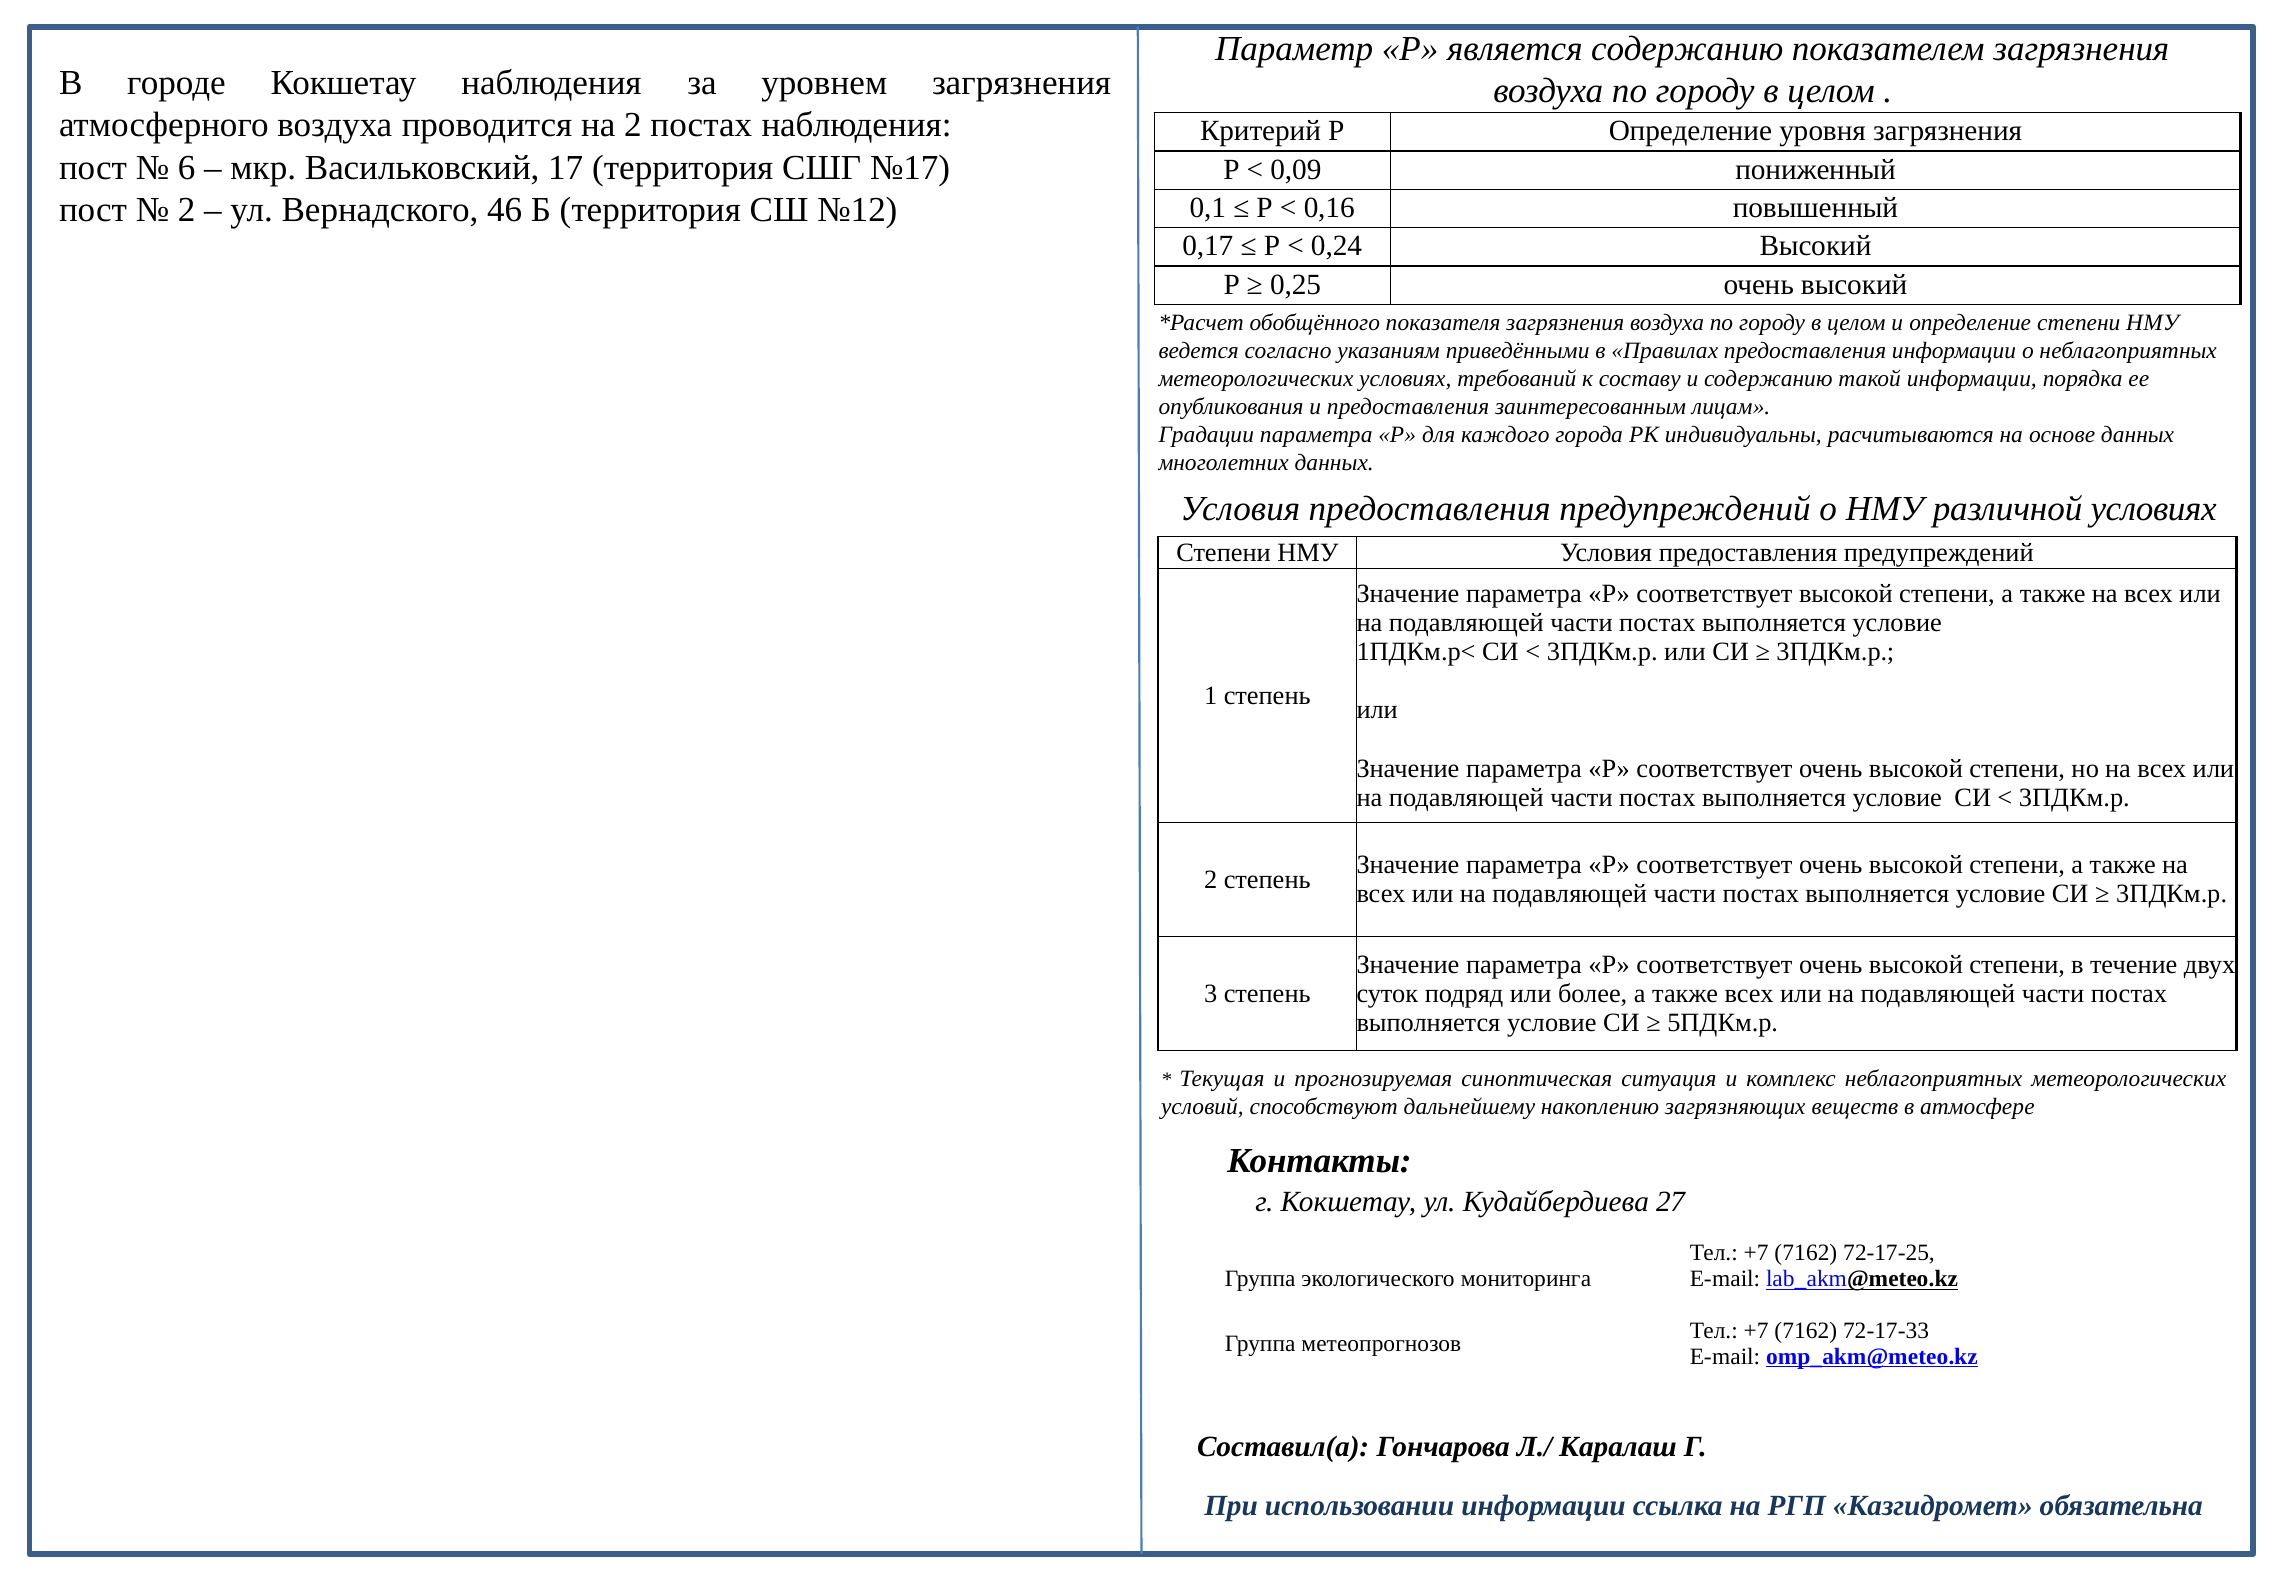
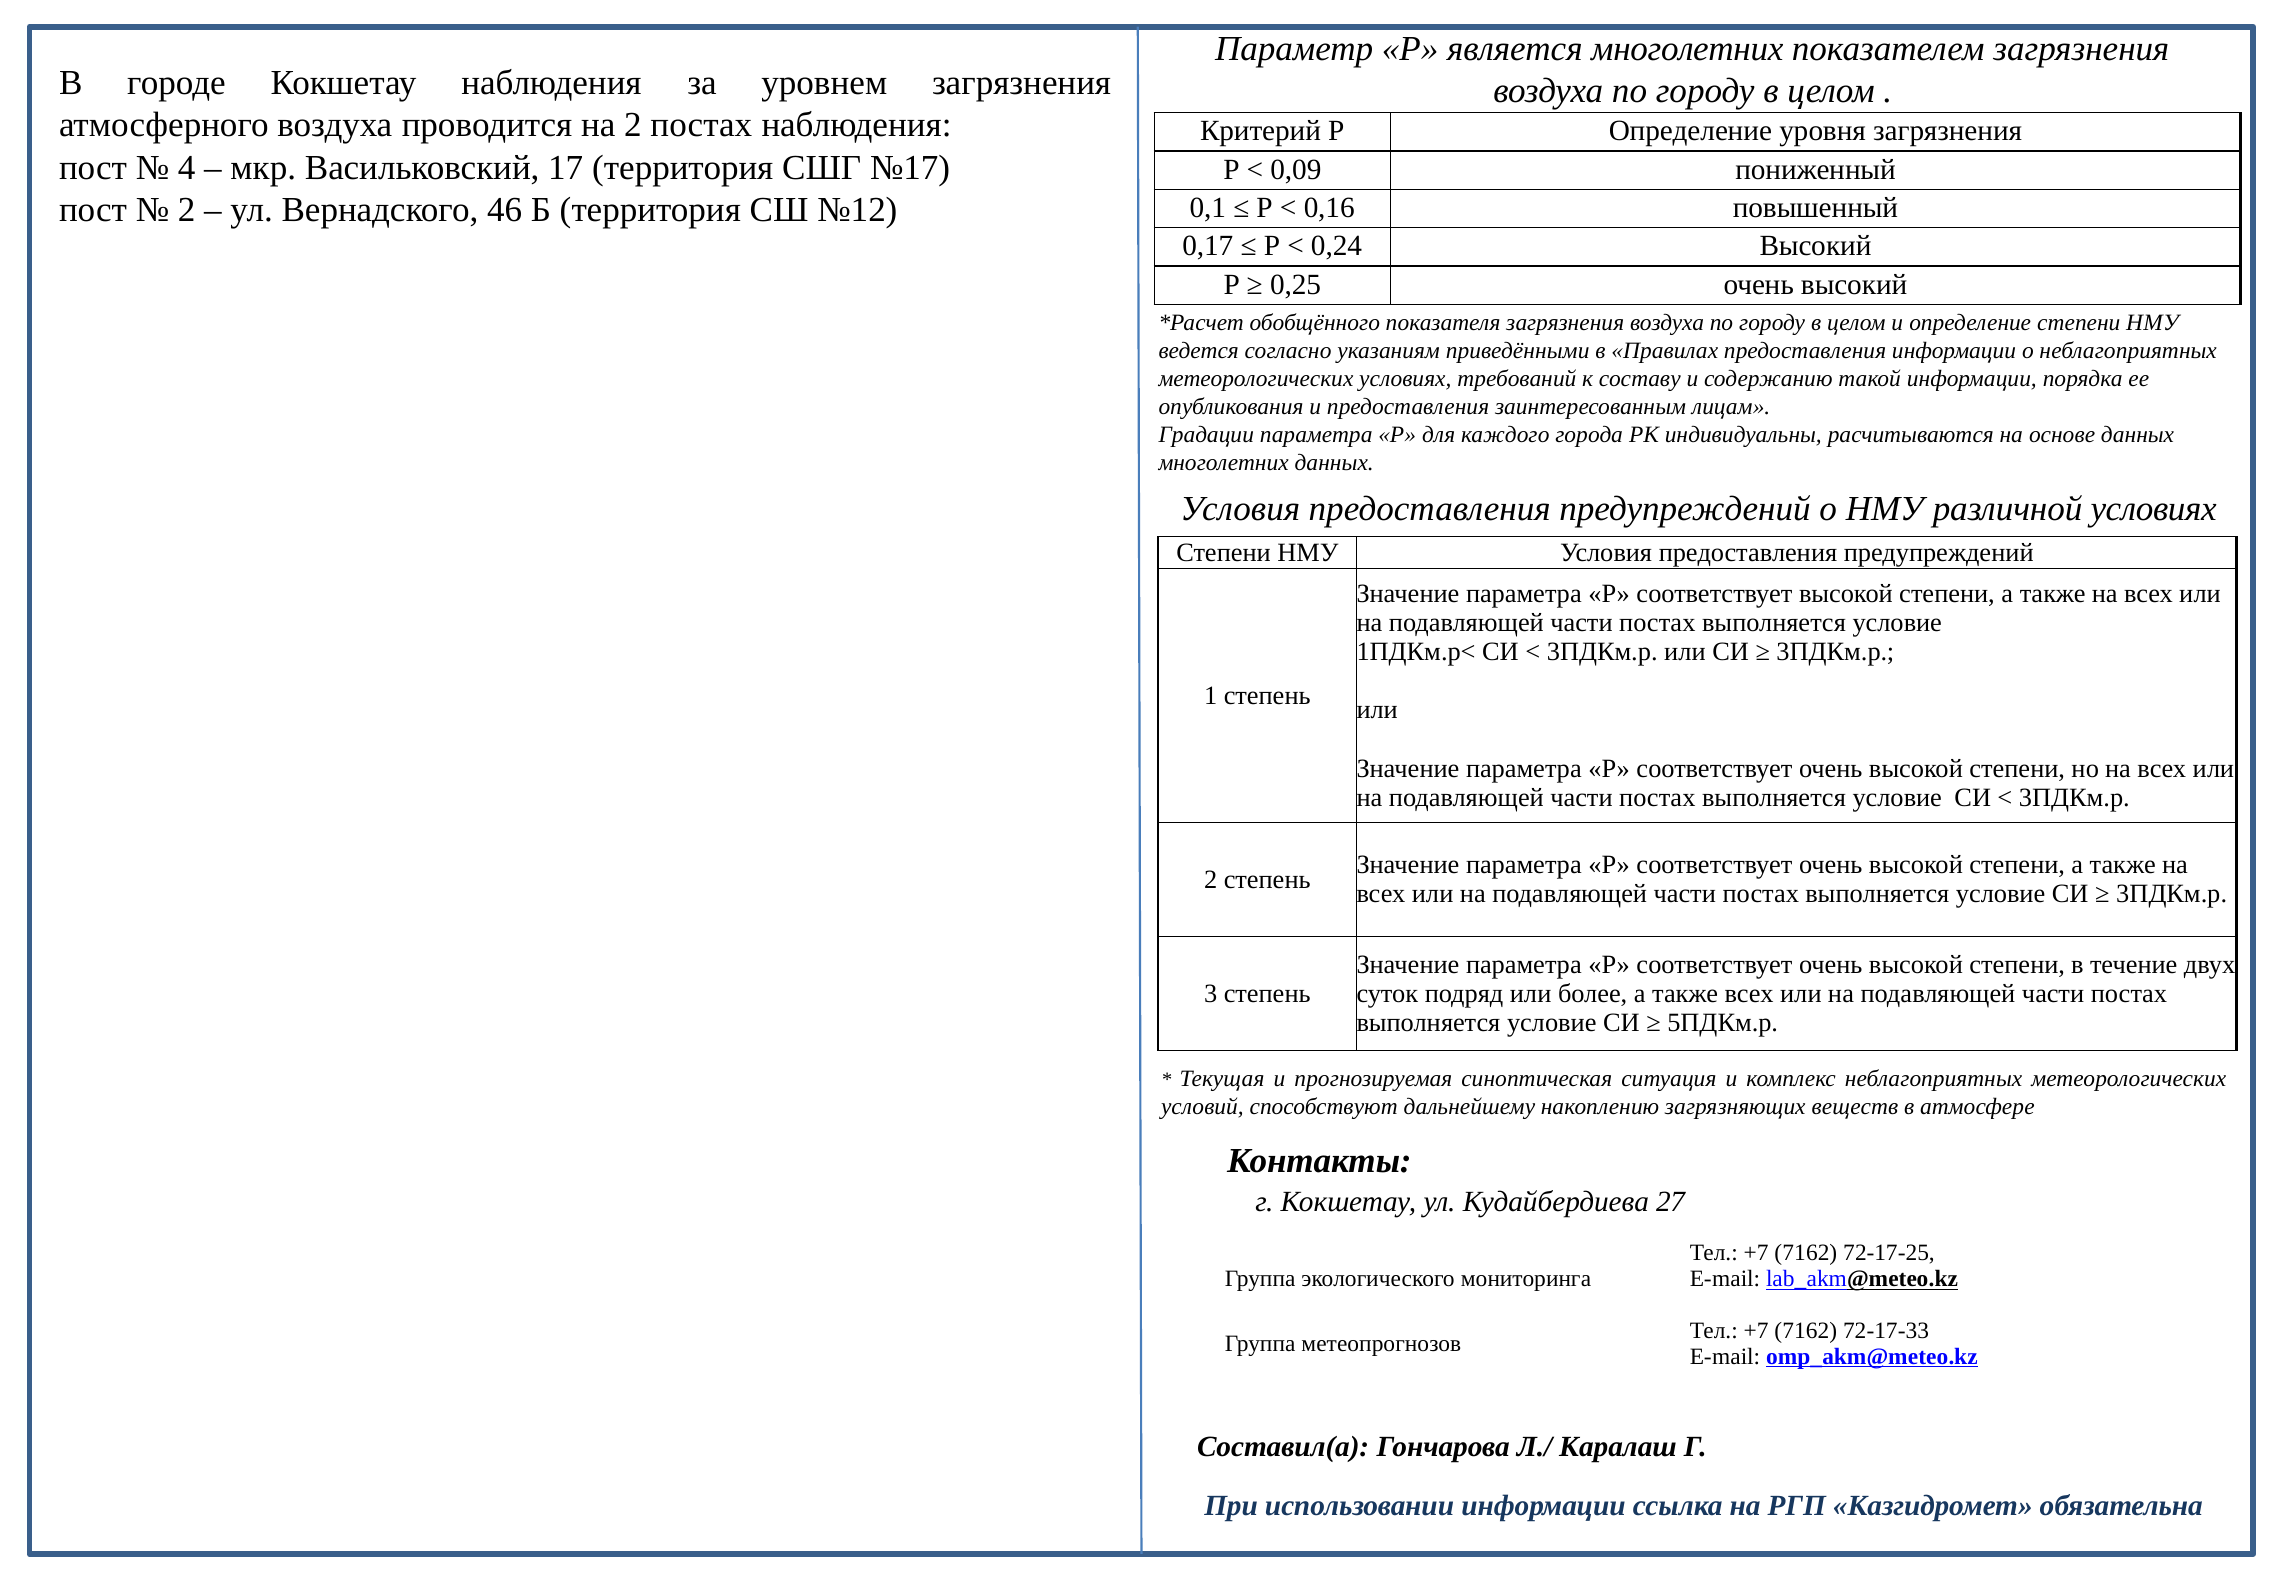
является содержанию: содержанию -> многолетних (1687, 49)
6: 6 -> 4 (187, 167)
